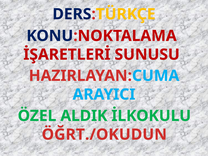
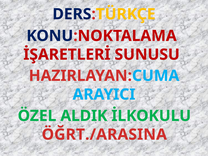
ÖĞRT./OKUDUN: ÖĞRT./OKUDUN -> ÖĞRT./ARASINA (104, 135)
